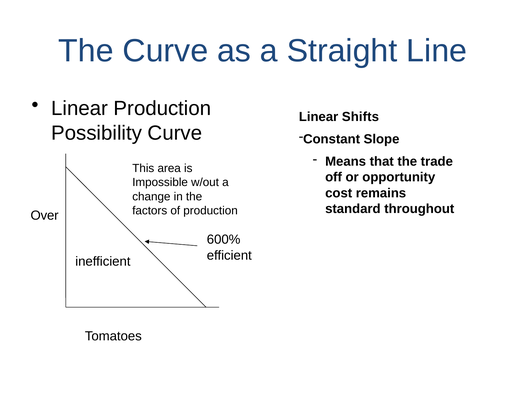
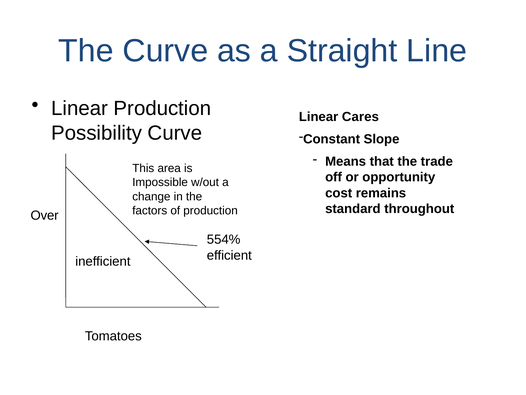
Shifts: Shifts -> Cares (360, 117)
600%: 600% -> 554% (224, 239)
